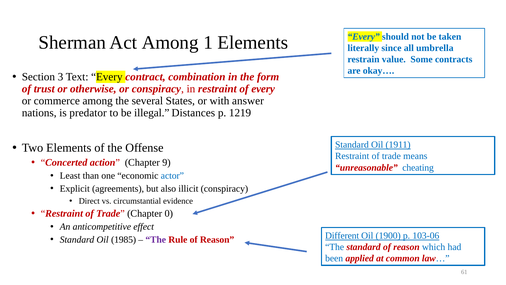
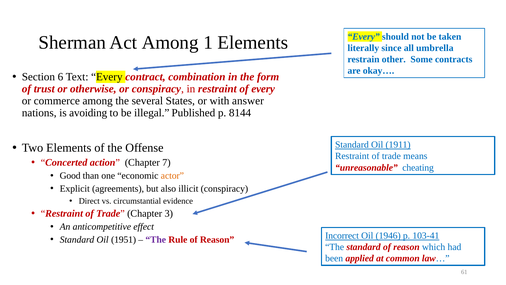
value: value -> other (394, 59)
3: 3 -> 6 (60, 77)
predator: predator -> avoiding (88, 113)
Distances: Distances -> Published (193, 113)
1219: 1219 -> 8144 (240, 113)
9: 9 -> 7 (166, 162)
Least: Least -> Good (70, 176)
actor colour: blue -> orange (172, 176)
0: 0 -> 3 (169, 213)
Different: Different -> Incorrect (342, 235)
1900: 1900 -> 1946 (388, 235)
103-06: 103-06 -> 103-41 (426, 235)
1985: 1985 -> 1951 (124, 239)
